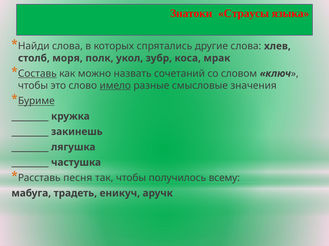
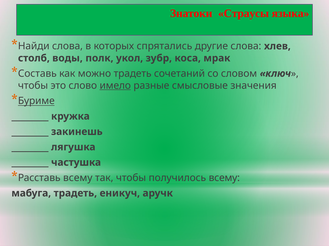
моря: моря -> воды (68, 58)
Составь underline: present -> none (37, 74)
можно назвать: назвать -> традеть (133, 74)
Расставь песня: песня -> всему (78, 178)
